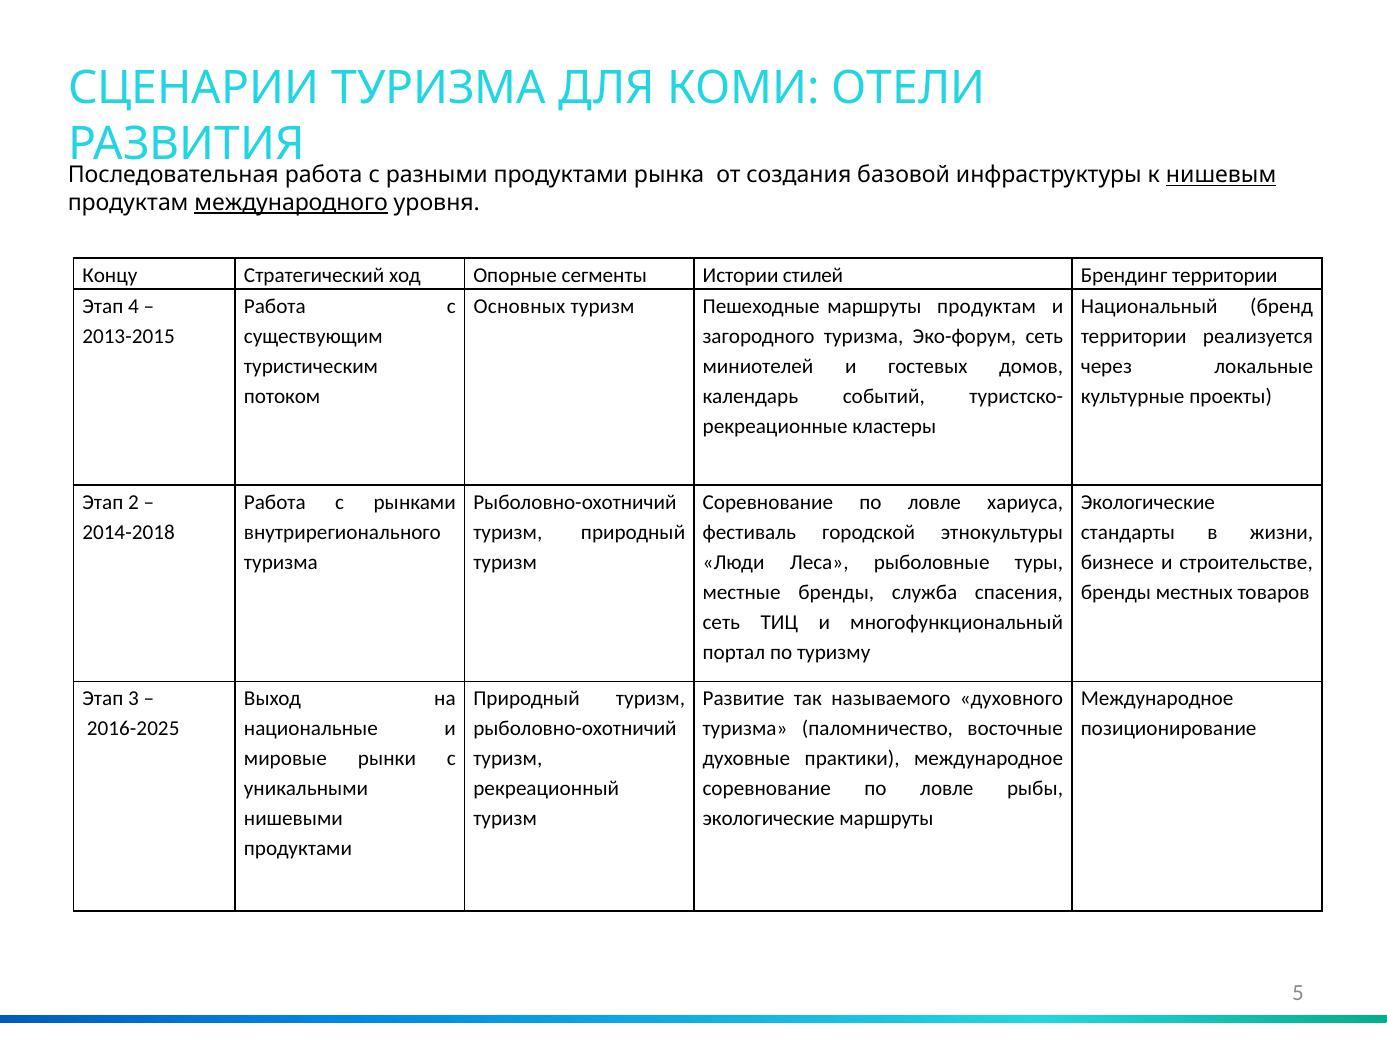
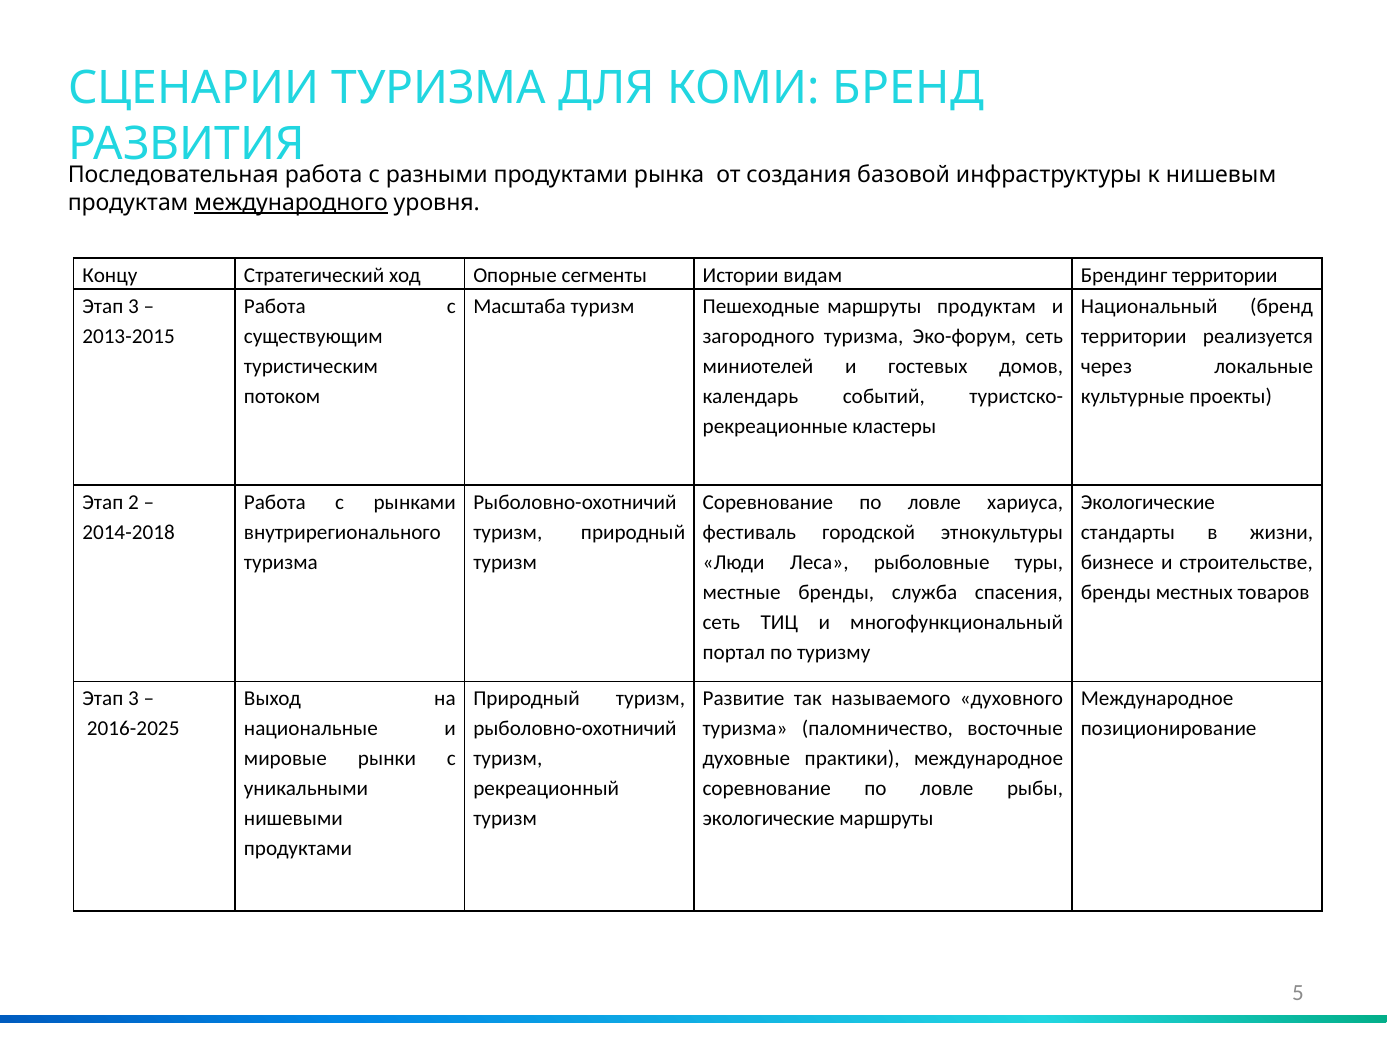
КОМИ ОТЕЛИ: ОТЕЛИ -> БРЕНД (908, 88)
нишевым underline: present -> none (1221, 175)
стилей: стилей -> видам (813, 275)
4: 4 -> 3 (133, 306)
Основных: Основных -> Масштаба (520, 306)
